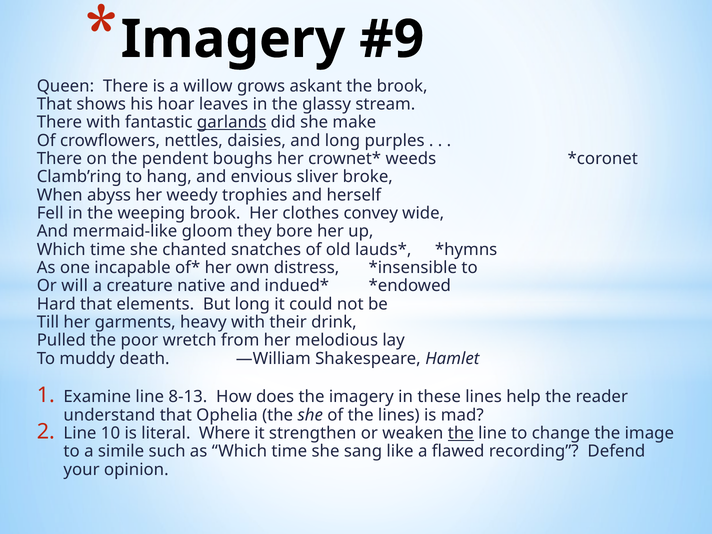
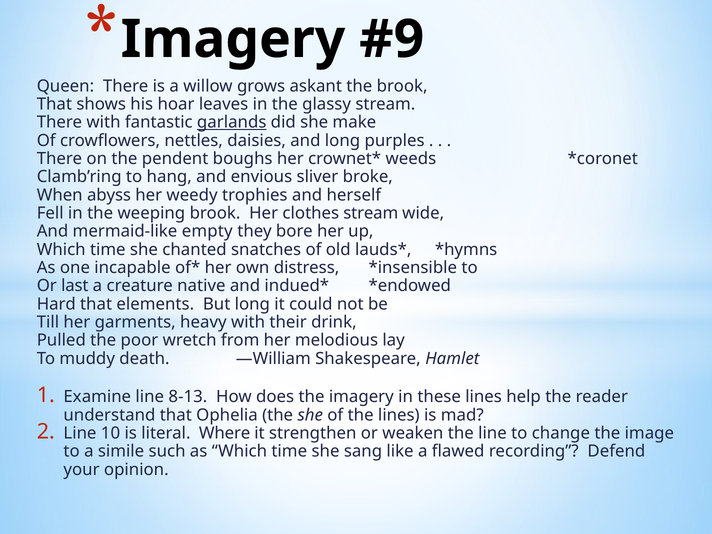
clothes convey: convey -> stream (371, 213)
gloom: gloom -> empty (207, 231)
will: will -> last (75, 286)
the underline: present -> none (461, 433)
